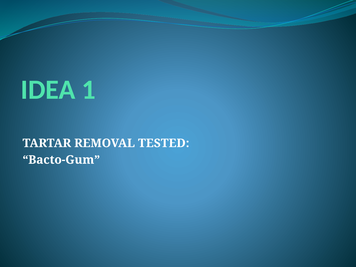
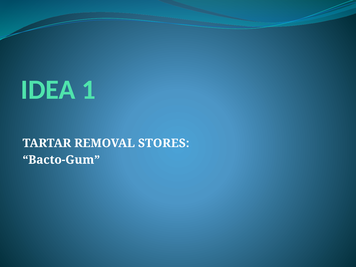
TESTED: TESTED -> STORES (164, 143)
